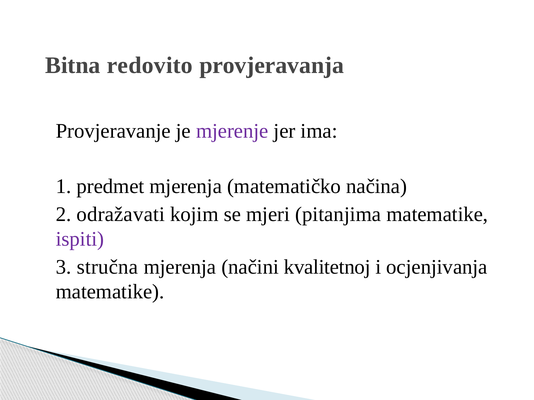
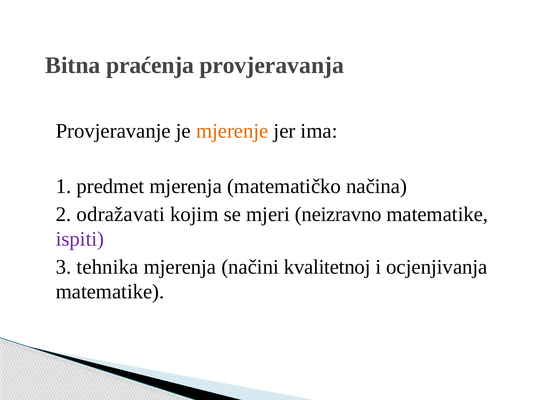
redovito: redovito -> praćenja (150, 65)
mjerenje colour: purple -> orange (232, 131)
pitanjima: pitanjima -> neizravno (338, 215)
stručna: stručna -> tehnika (107, 267)
